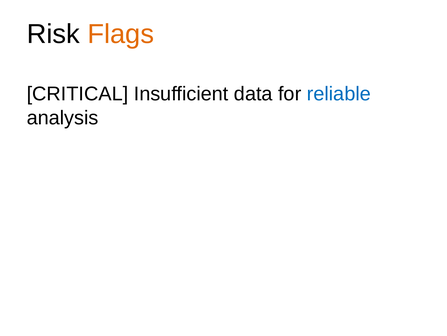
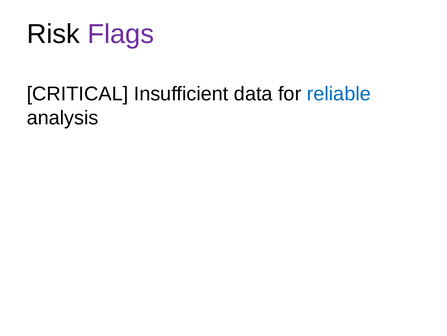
Flags colour: orange -> purple (121, 34)
